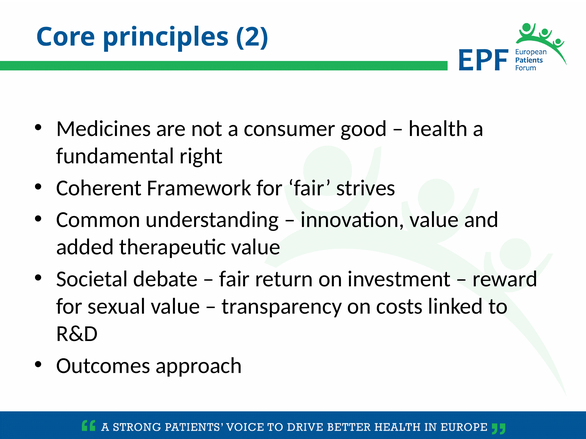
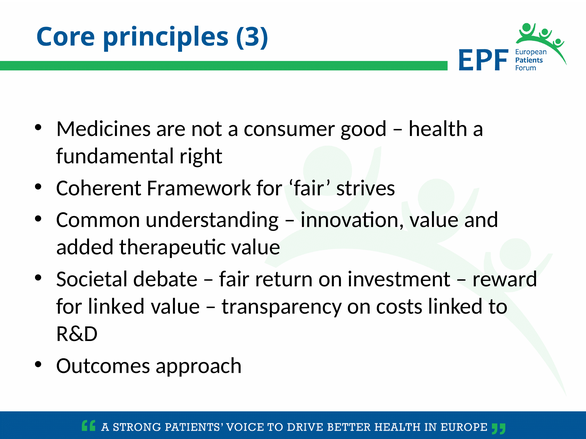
2: 2 -> 3 (252, 37)
for sexual: sexual -> linked (116, 307)
